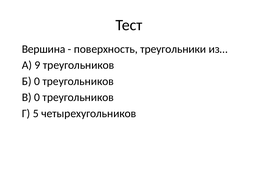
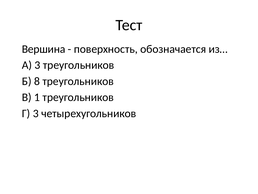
треугольники: треугольники -> обозначается (173, 49)
А 9: 9 -> 3 (37, 65)
Б 0: 0 -> 8 (37, 81)
В 0: 0 -> 1 (37, 97)
Г 5: 5 -> 3 (36, 113)
